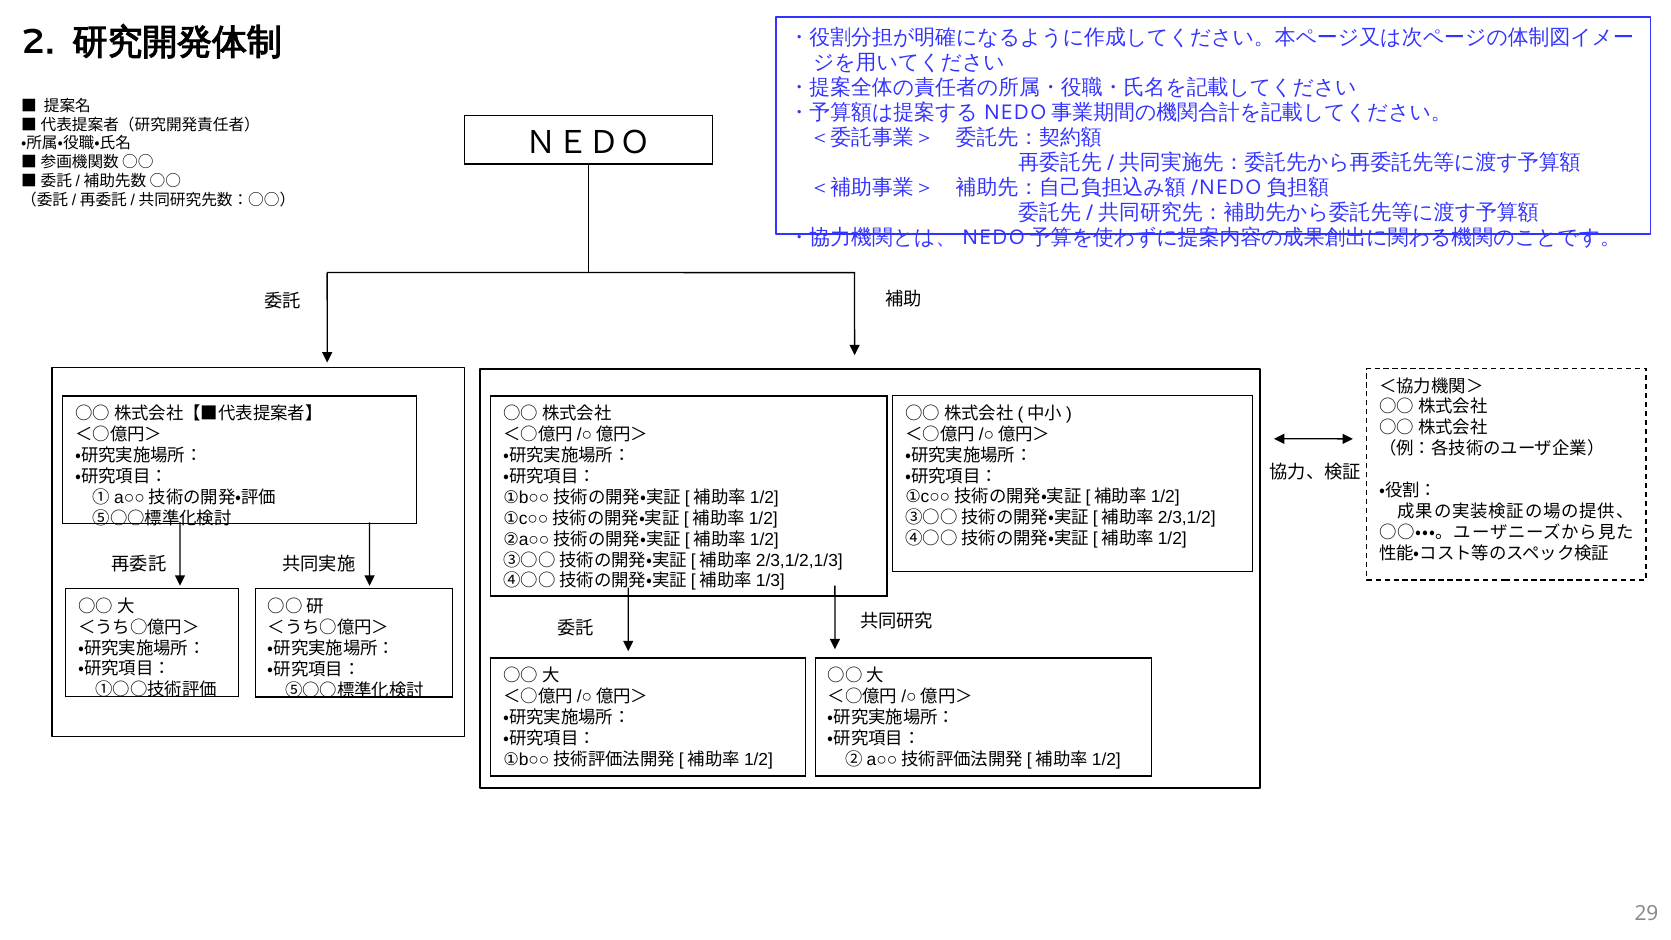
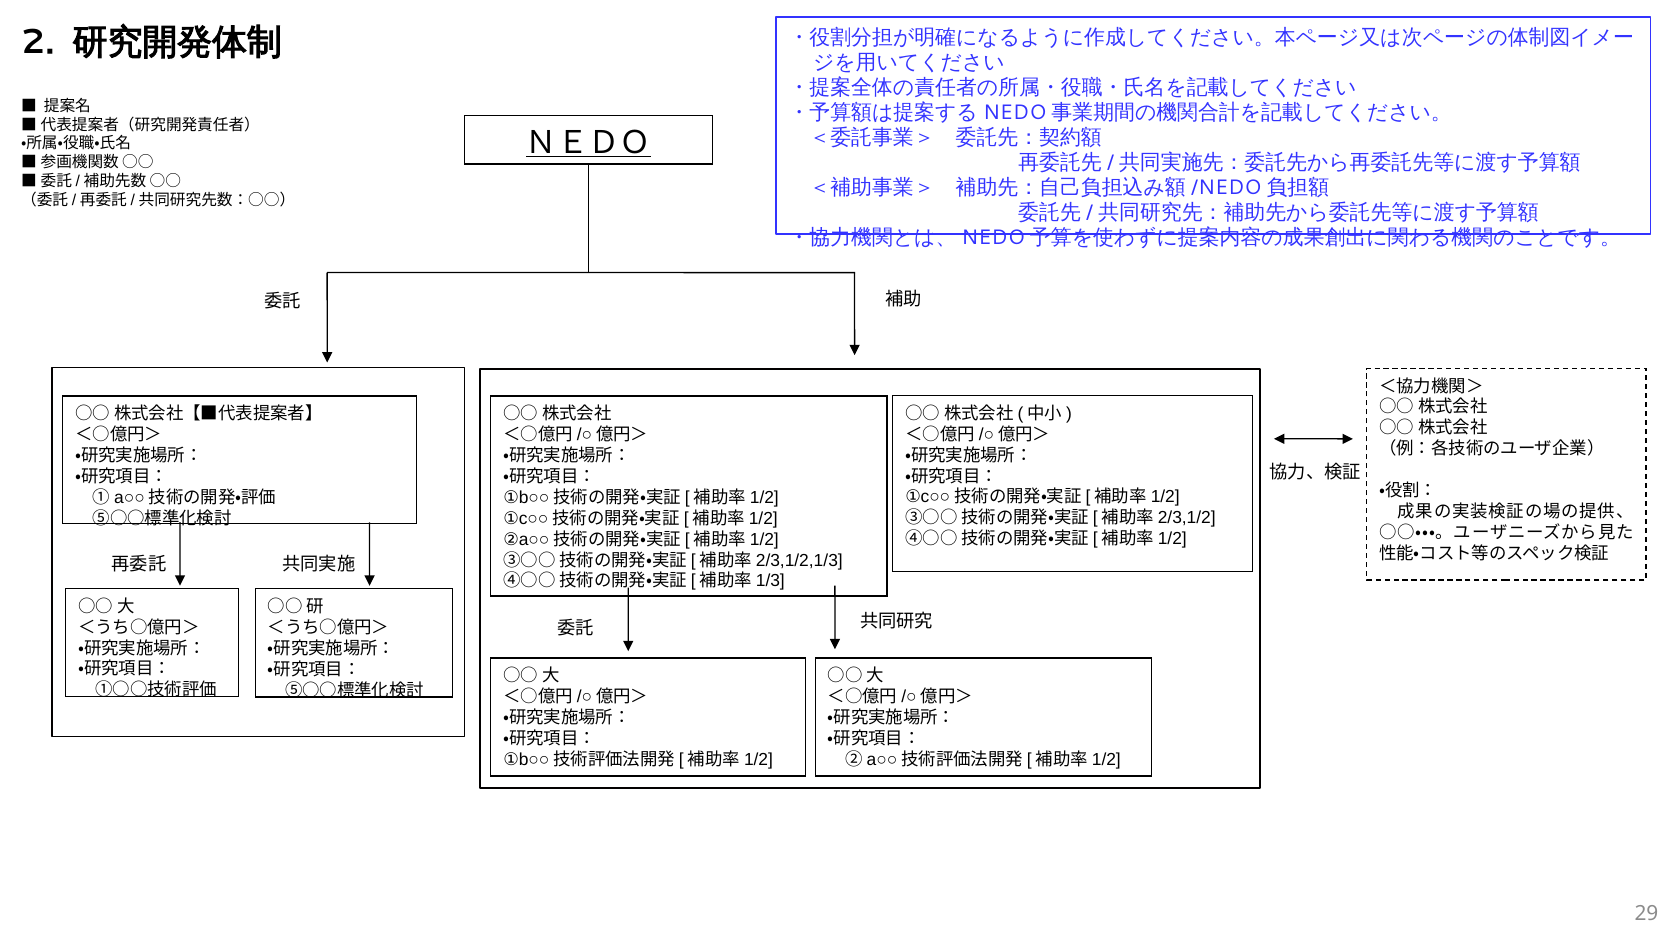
ＮＥＤＯ underline: none -> present (589, 143)
